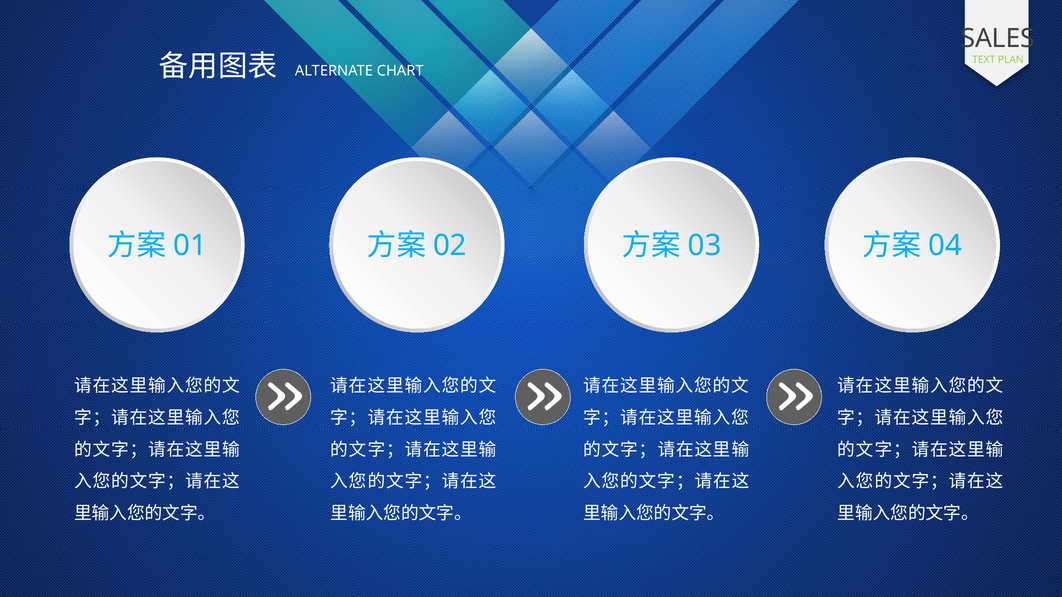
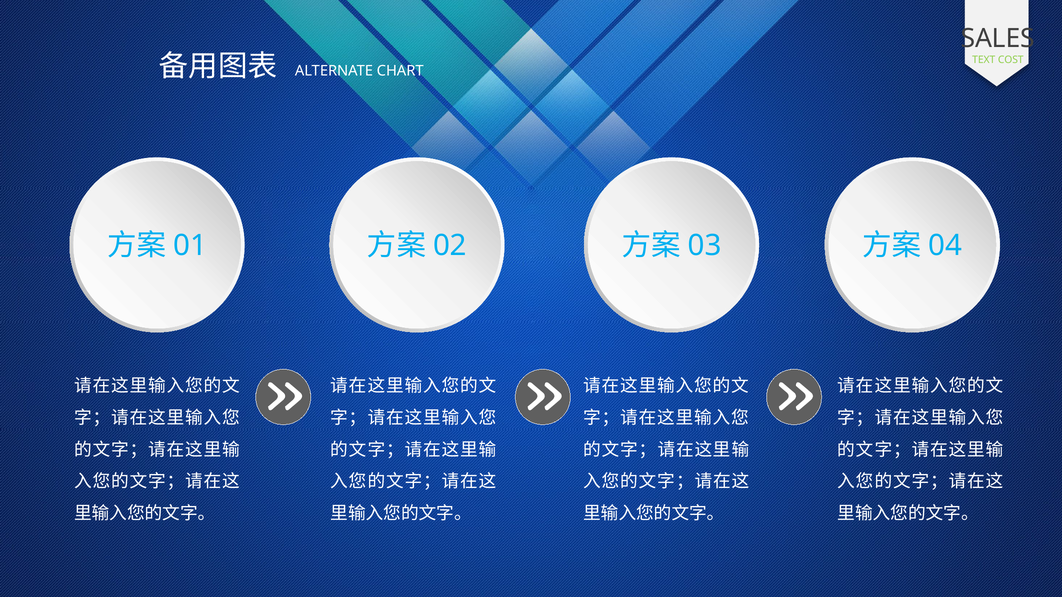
PLAN: PLAN -> COST (1011, 60)
